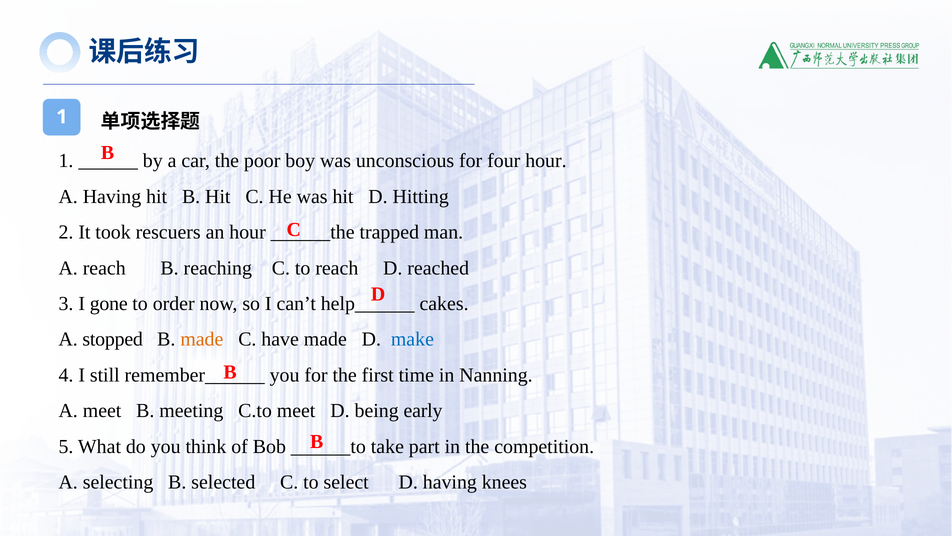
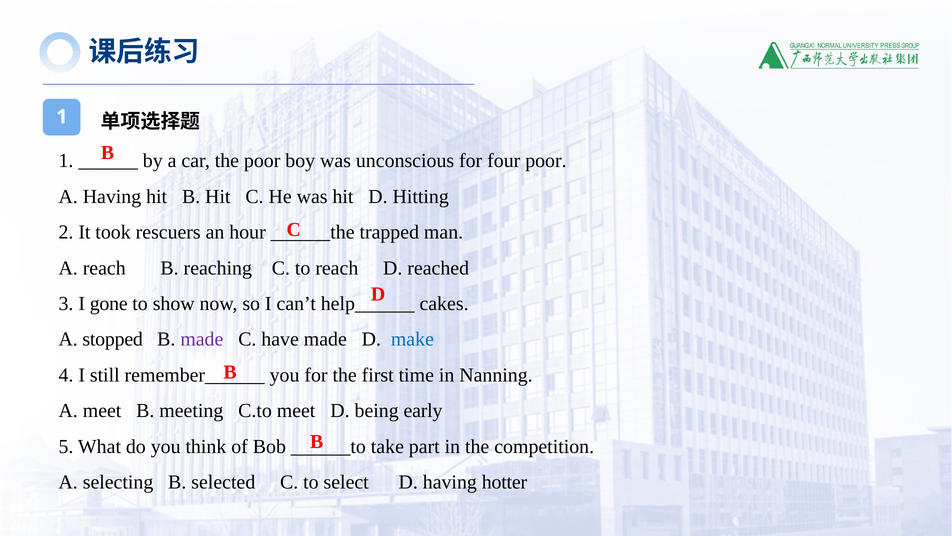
four hour: hour -> poor (546, 161)
order: order -> show (174, 303)
made colour: orange -> purple (202, 339)
knees: knees -> hotter (504, 482)
